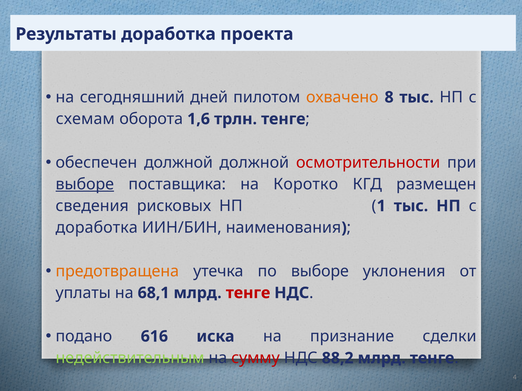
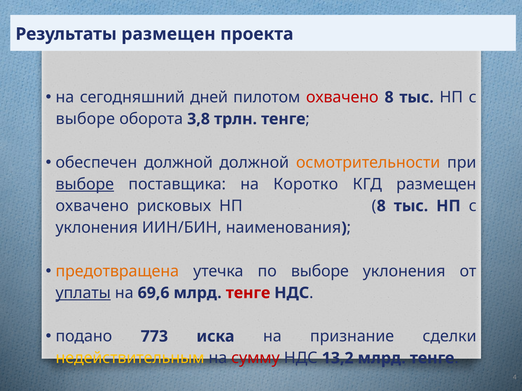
Результаты доработка: доработка -> размещен (168, 34)
охвачено colour: orange -> red (342, 97)
схемам: схемам -> выборе (85, 119)
1,6: 1,6 -> 3,8 (199, 119)
осмотрительности colour: red -> orange (368, 163)
сведения: сведения -> охвачено (92, 206)
1: 1 -> 8 (381, 206)
доработка: доработка -> уклонения (97, 228)
уплаты underline: none -> present (83, 293)
68,1: 68,1 -> 69,6 (154, 293)
616: 616 -> 773 (154, 337)
недействительным colour: light green -> yellow (130, 359)
88,2: 88,2 -> 13,2 (338, 359)
